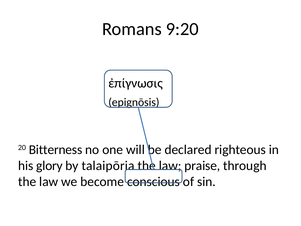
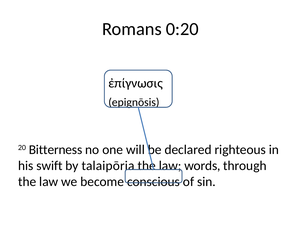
9:20: 9:20 -> 0:20 (182, 29)
glory: glory -> swift (49, 165)
praise: praise -> words (202, 165)
